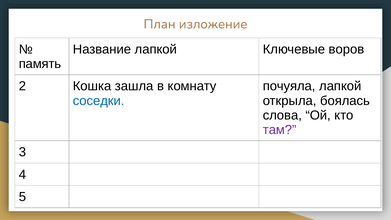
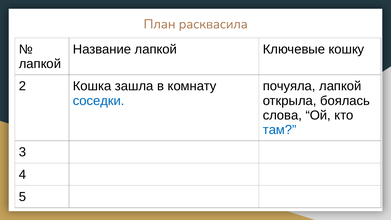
изложение: изложение -> расквасила (213, 24)
воров: воров -> кошку (346, 49)
память: память -> лапкой (40, 64)
там colour: purple -> blue (280, 130)
